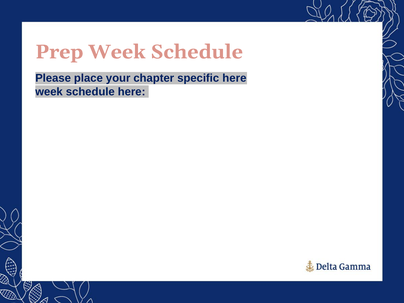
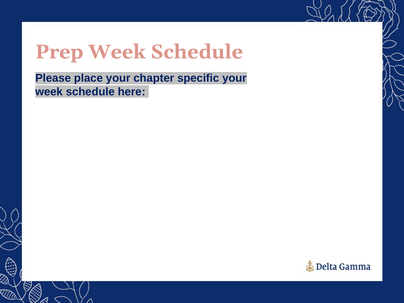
specific here: here -> your (234, 78)
